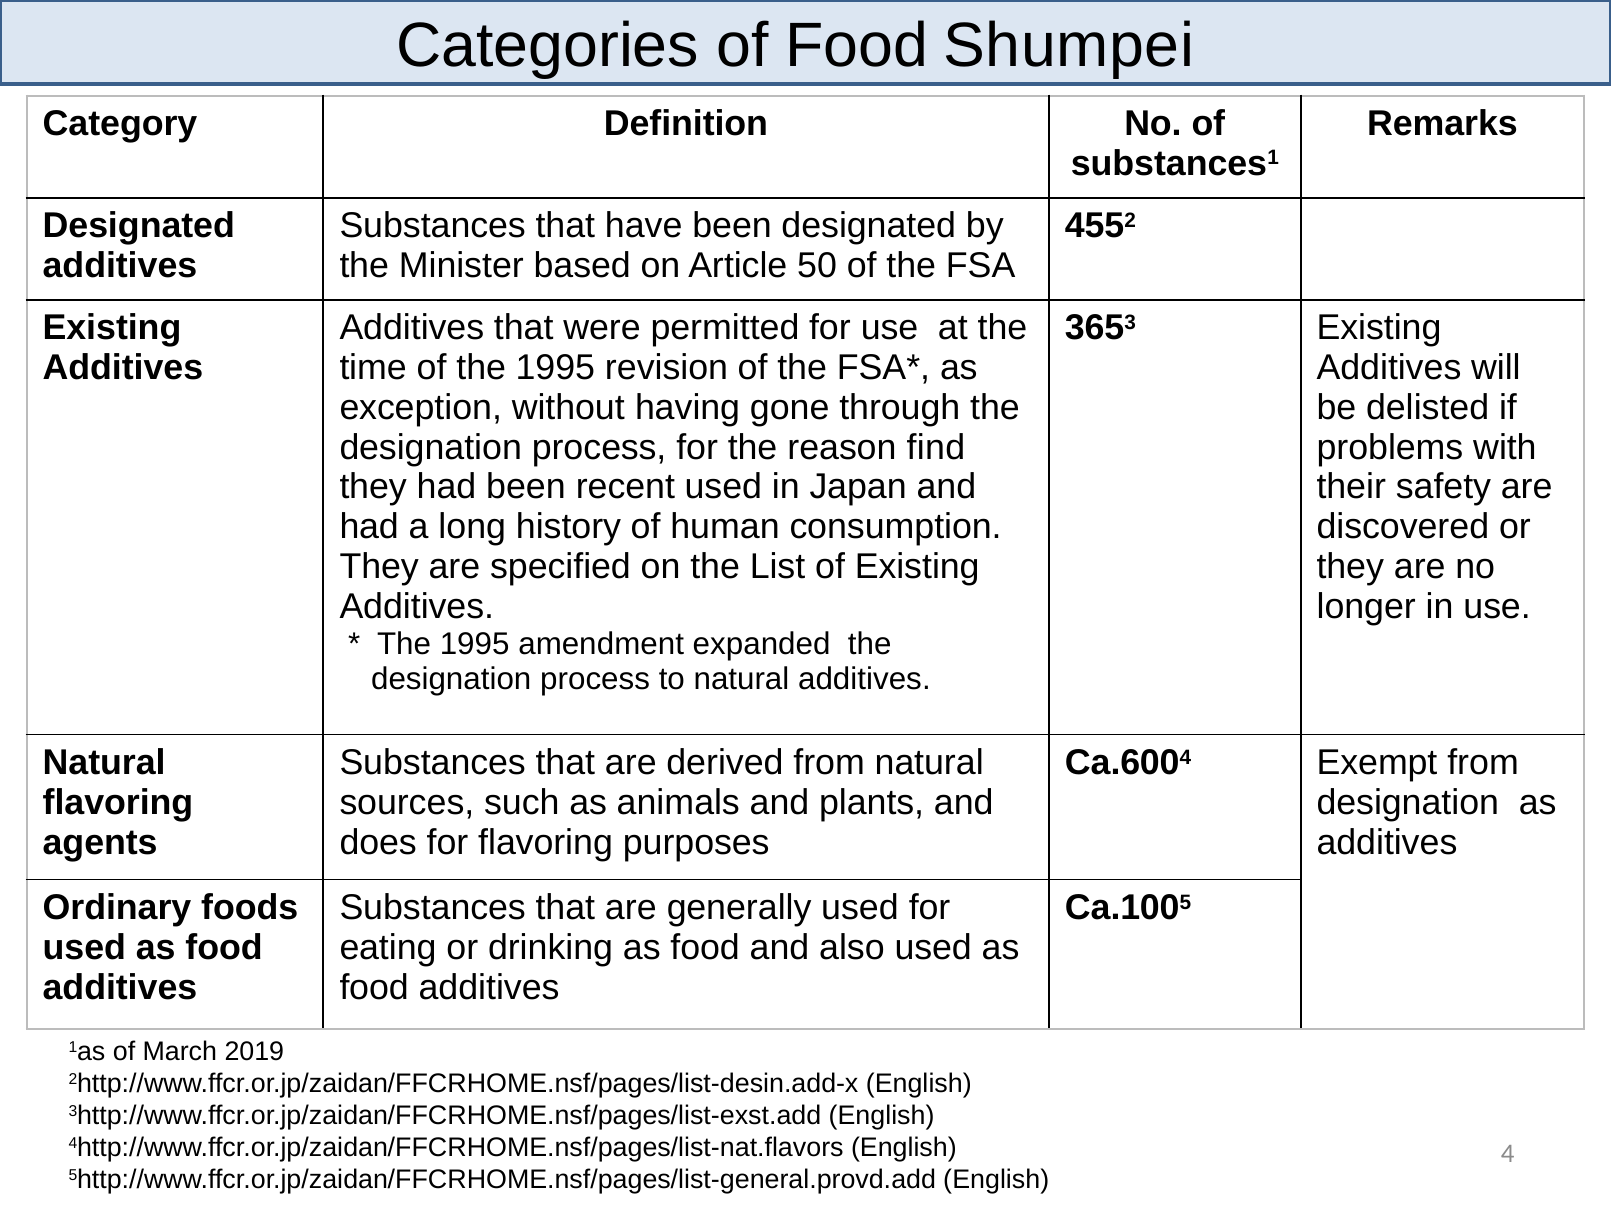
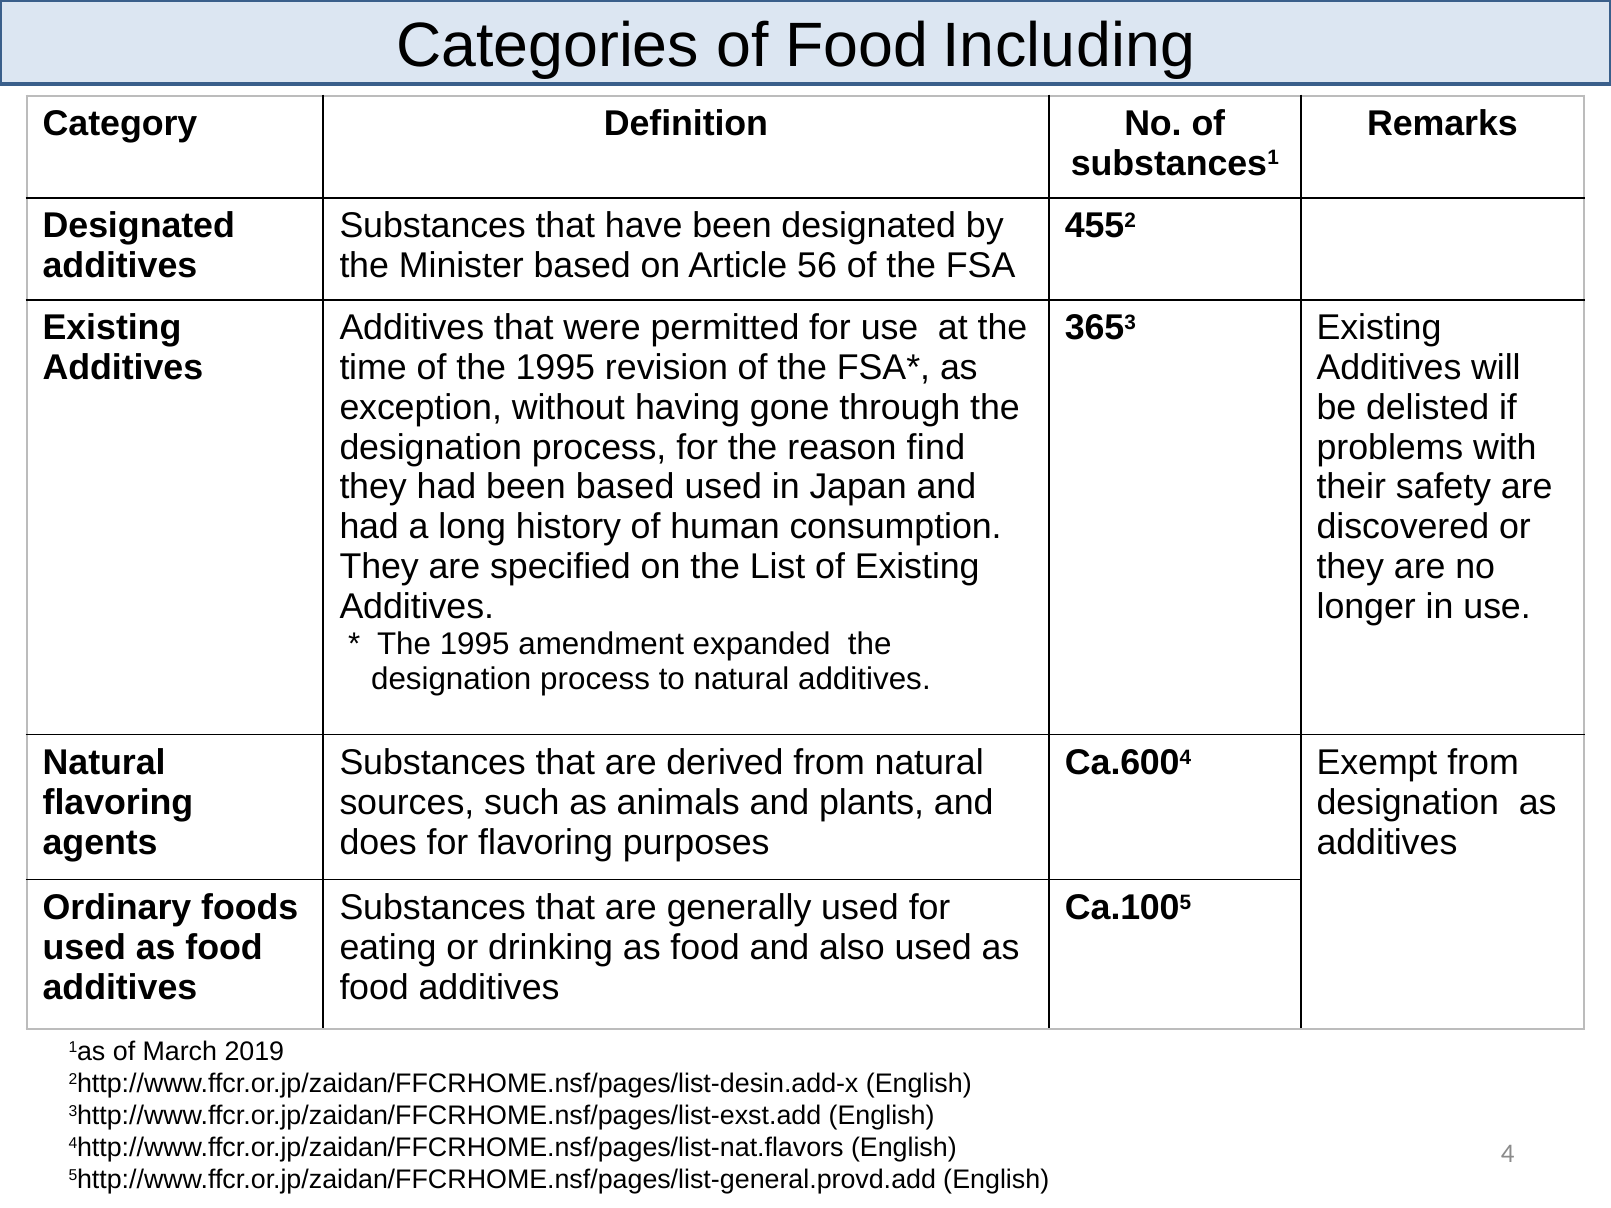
Shumpei: Shumpei -> Including (1069, 46)
50: 50 -> 56 (817, 266)
been recent: recent -> based (625, 487)
